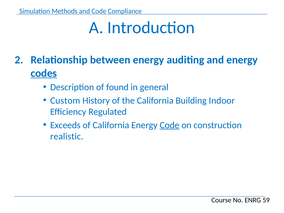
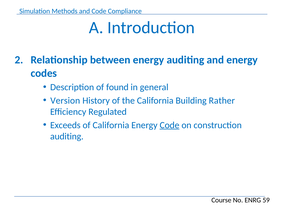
codes underline: present -> none (44, 73)
Custom: Custom -> Version (65, 100)
Indoor: Indoor -> Rather (222, 100)
realistic: realistic -> auditing (67, 136)
